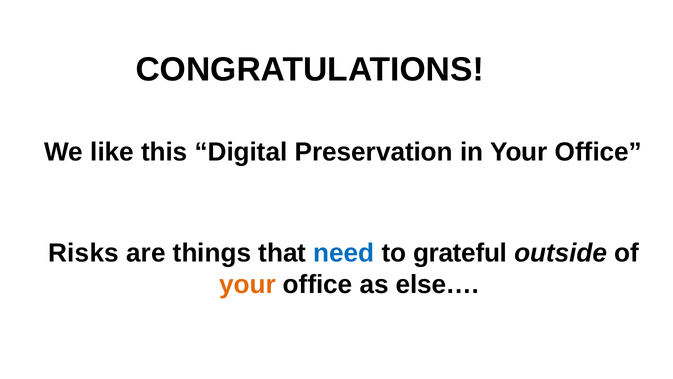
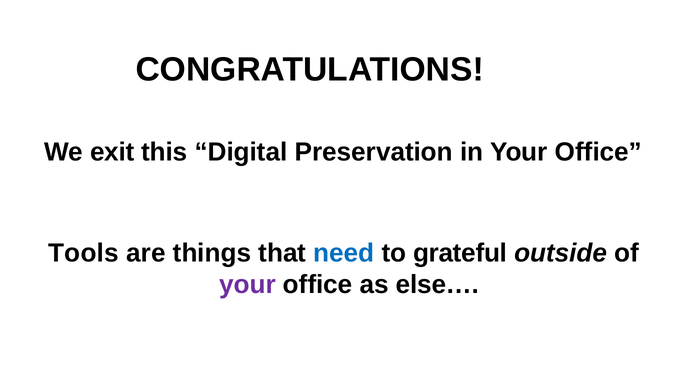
like: like -> exit (112, 152)
Risks: Risks -> Tools (83, 253)
your colour: orange -> purple (247, 284)
